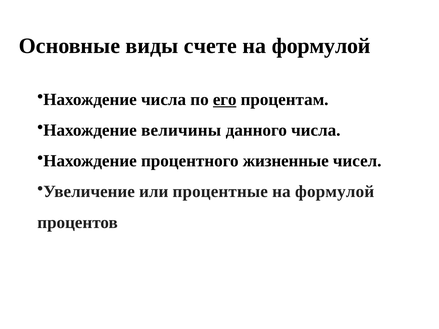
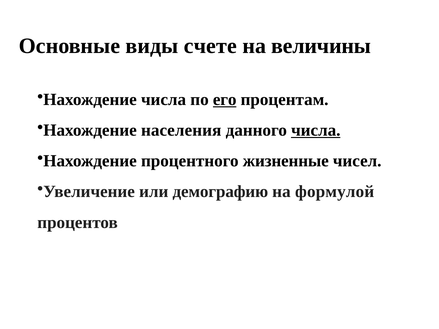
формулой: формулой -> величины (321, 46)
величины: величины -> населения (181, 130)
числа underline: none -> present (316, 130)
процентные: процентные -> демографию (220, 192)
